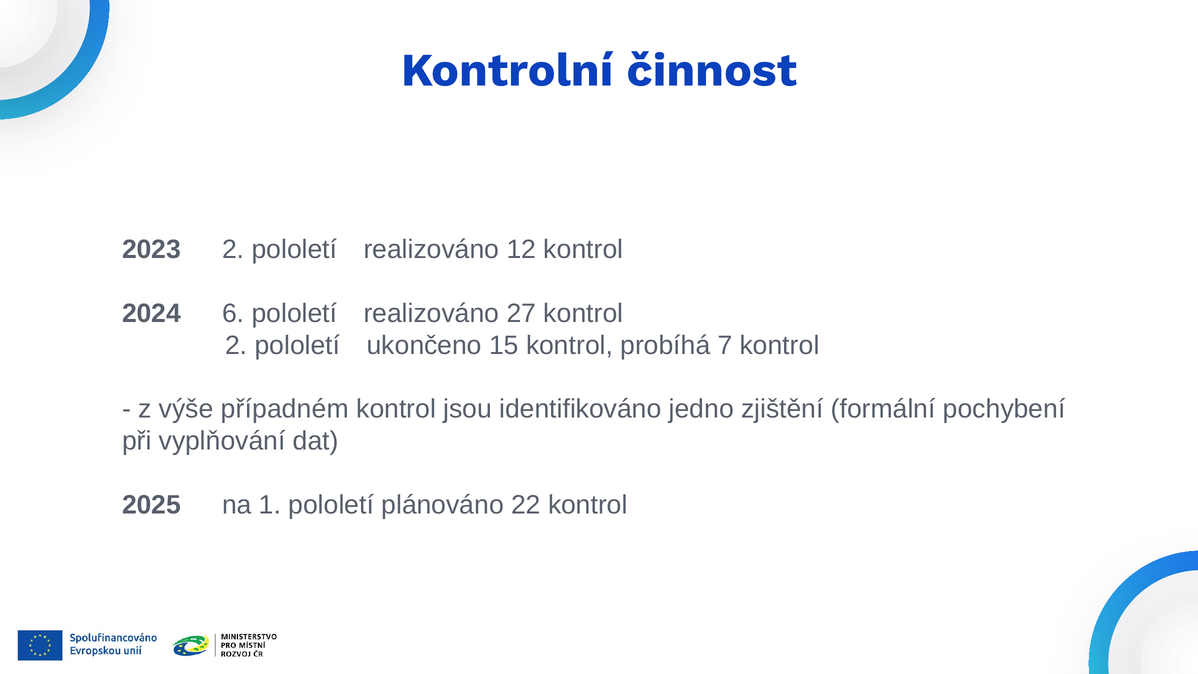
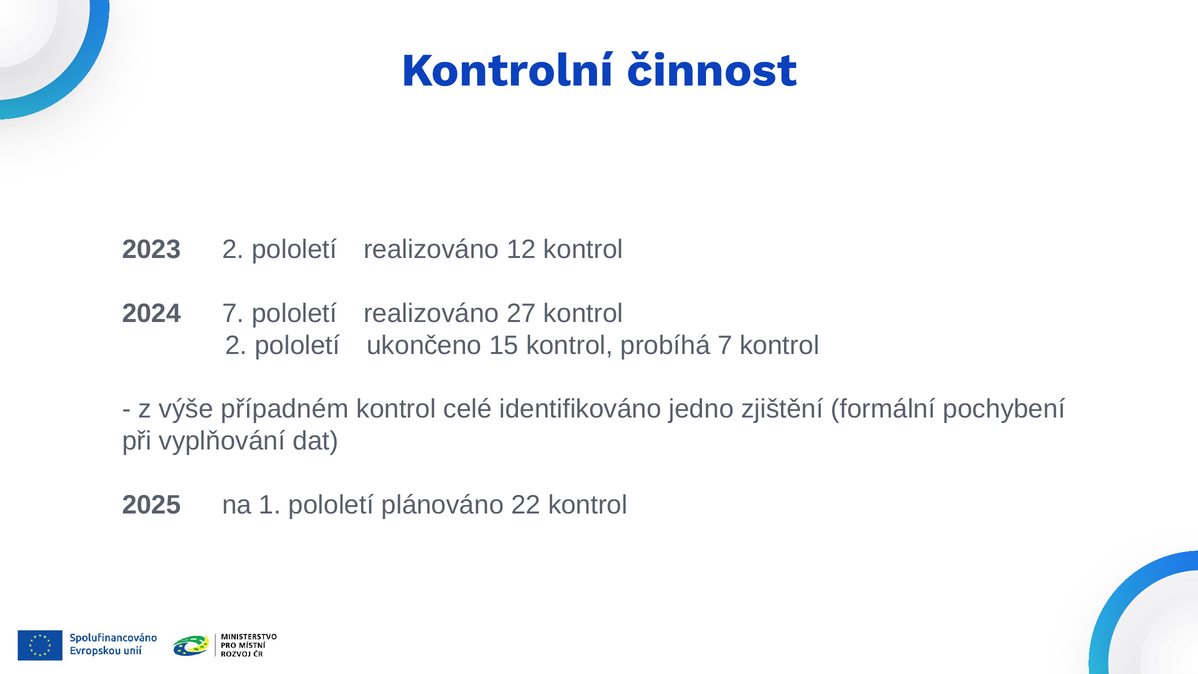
2024 6: 6 -> 7 (233, 313)
jsou: jsou -> celé (468, 409)
